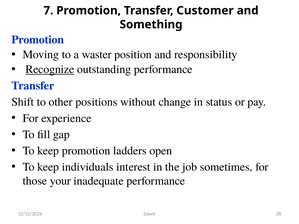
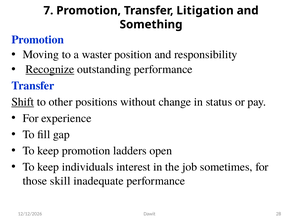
Customer: Customer -> Litigation (205, 11)
Shift underline: none -> present (23, 102)
your: your -> skill (60, 181)
